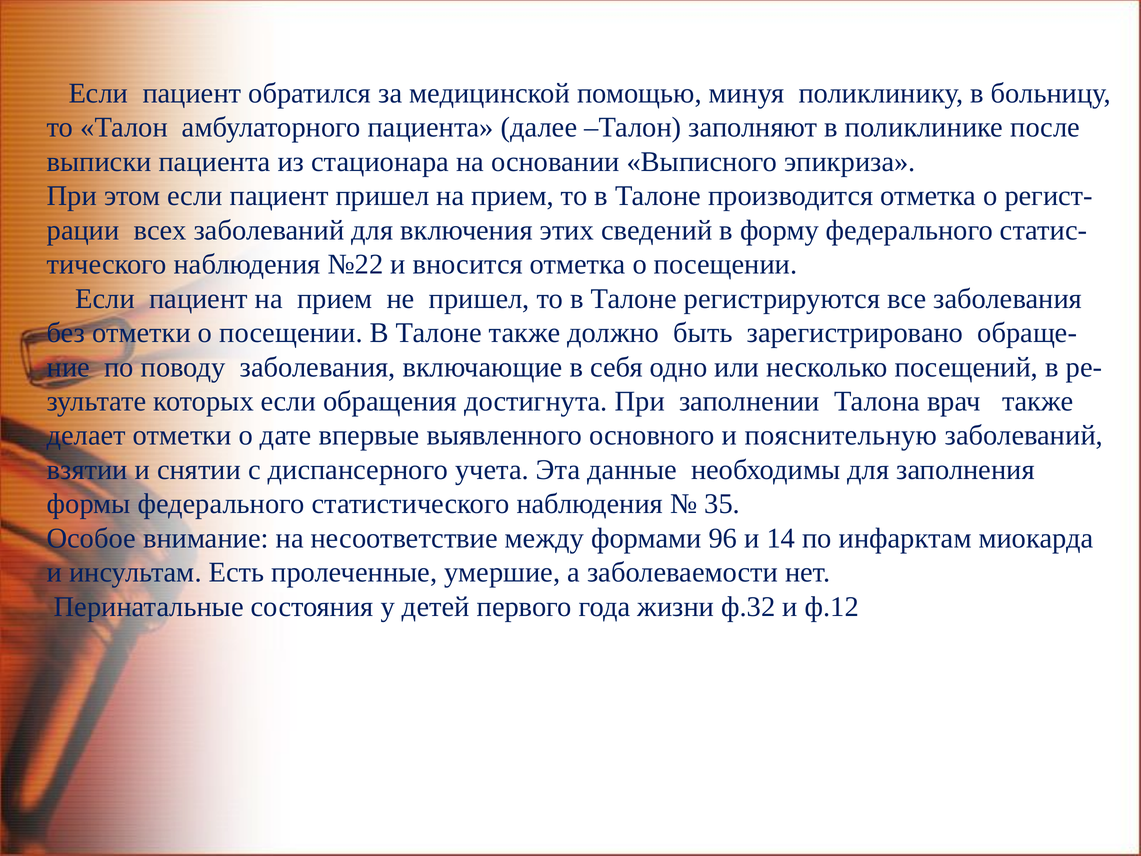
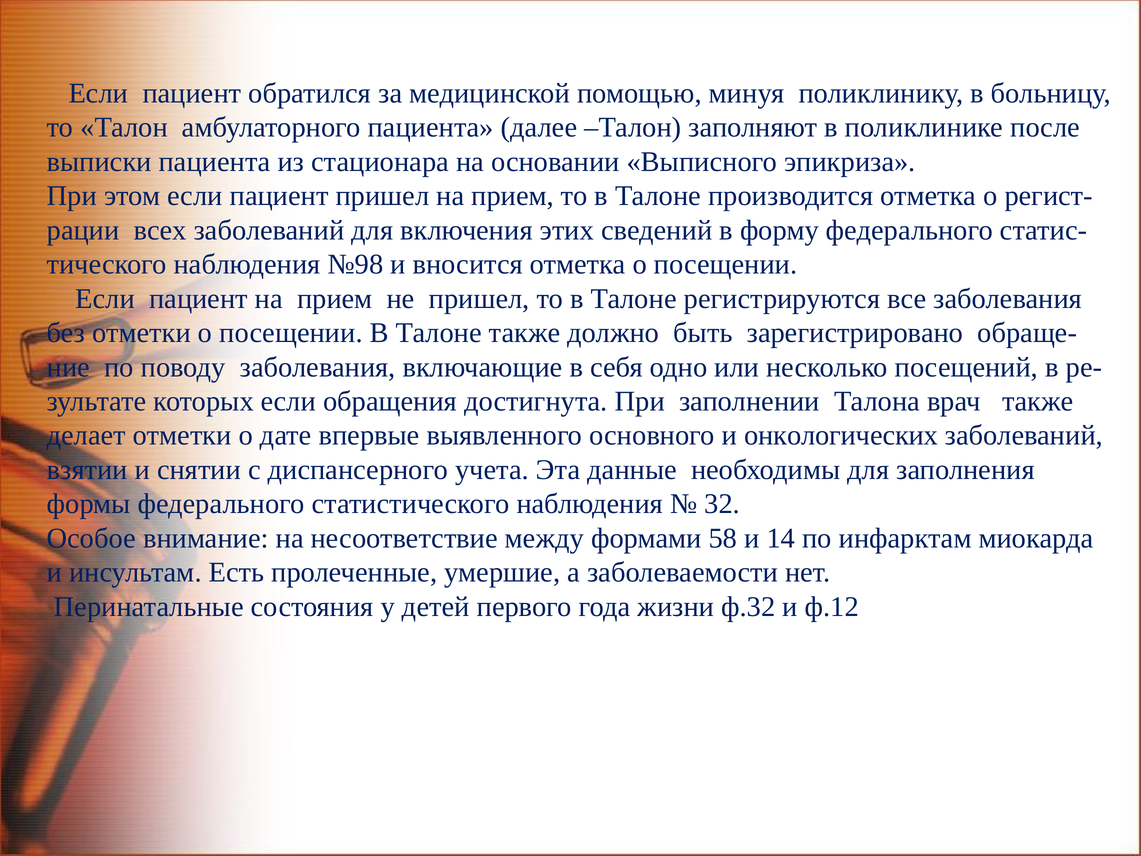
№22: №22 -> №98 (355, 264)
пояснительную: пояснительную -> онкологических (841, 435)
35: 35 -> 32 (722, 504)
96: 96 -> 58 (723, 538)
